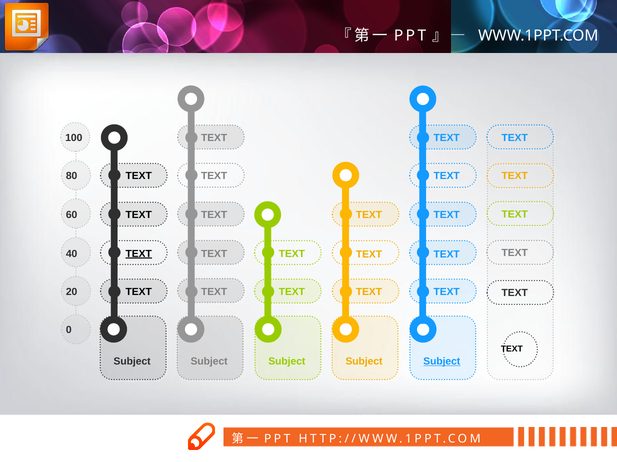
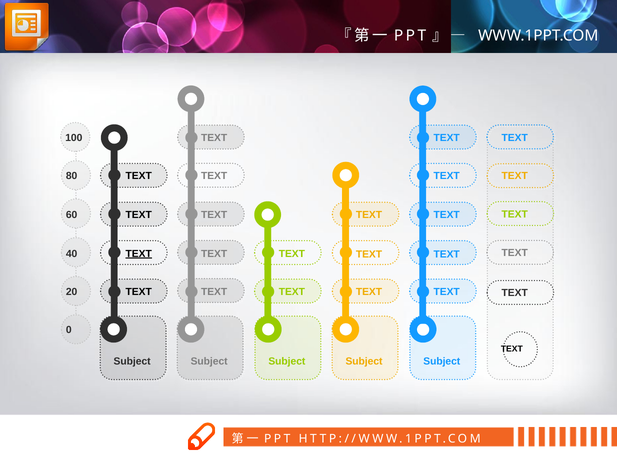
Subject underline: present -> none (442, 362)
